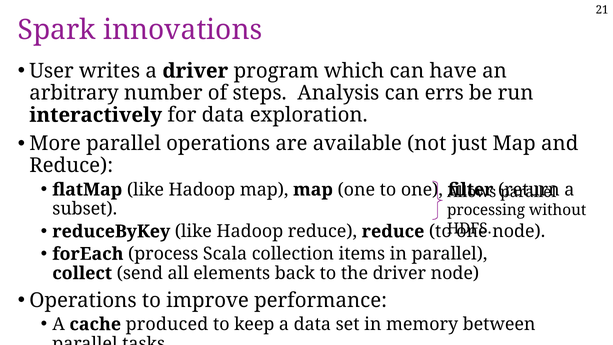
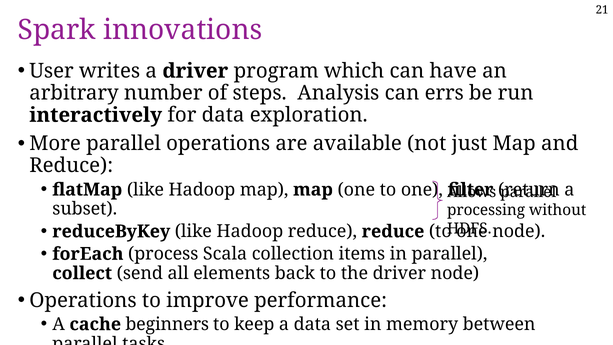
produced: produced -> beginners (167, 324)
